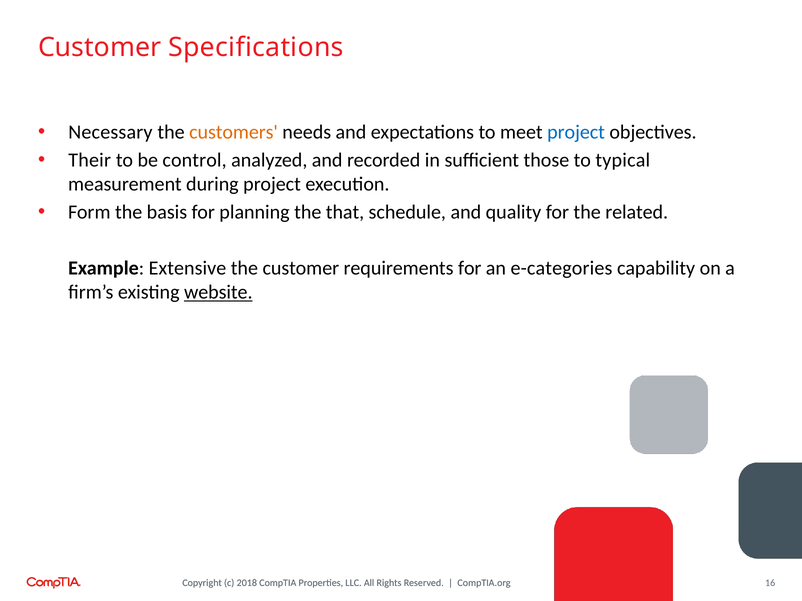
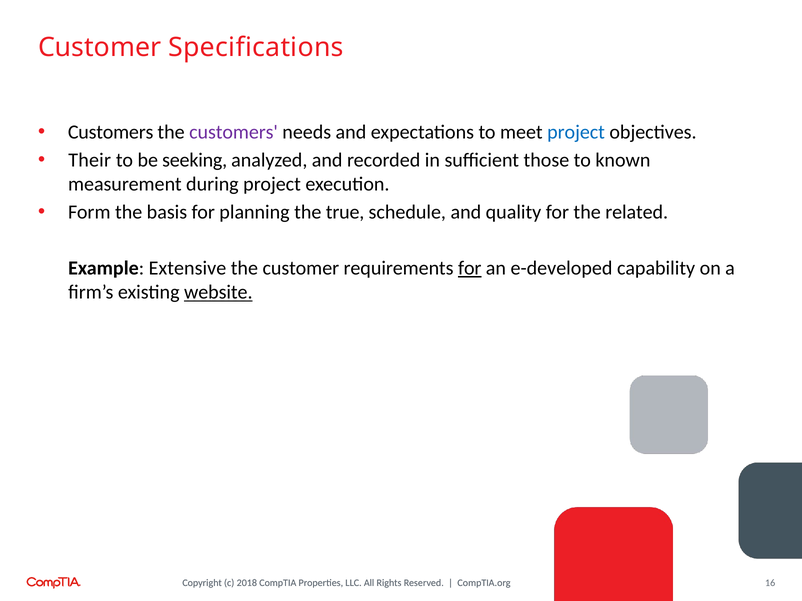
Necessary: Necessary -> Customers (111, 132)
customers colour: orange -> purple (234, 132)
control: control -> seeking (195, 160)
typical: typical -> known (623, 160)
that: that -> true (345, 212)
for underline: none -> present (470, 268)
e-categories: e-categories -> e-developed (562, 268)
